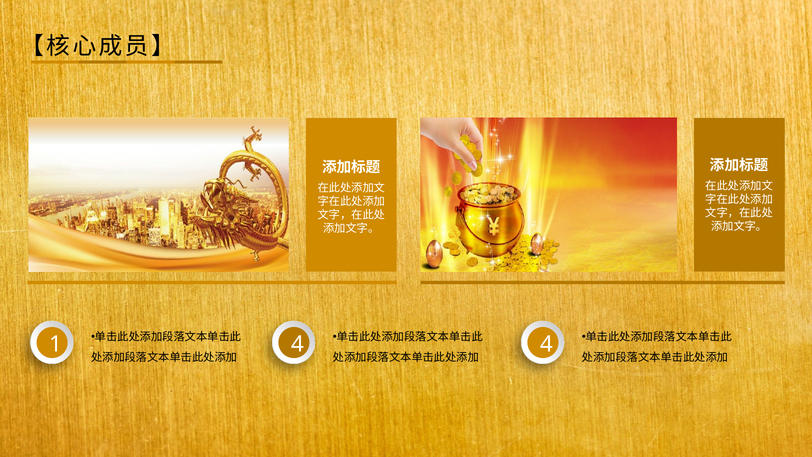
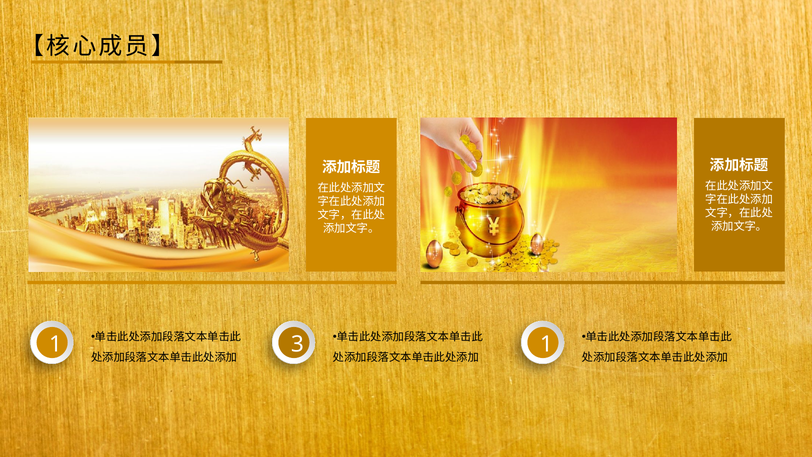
4: 4 -> 3 (297, 344)
4: 4 -> 1 (546, 344)
